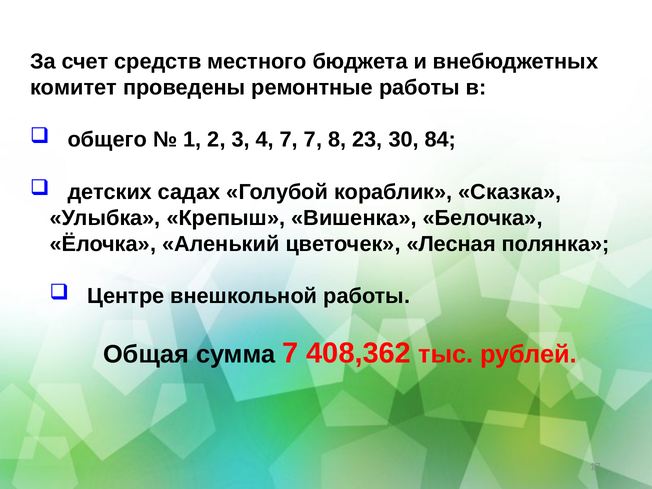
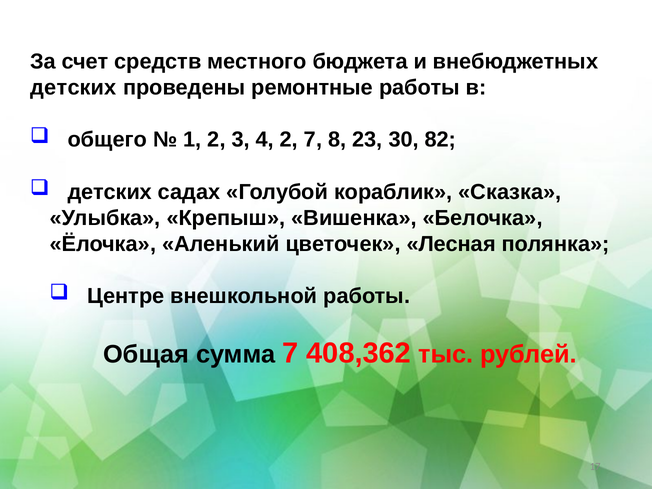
комитет: комитет -> детских (73, 88)
4 7: 7 -> 2 (289, 140)
84: 84 -> 82 (440, 140)
